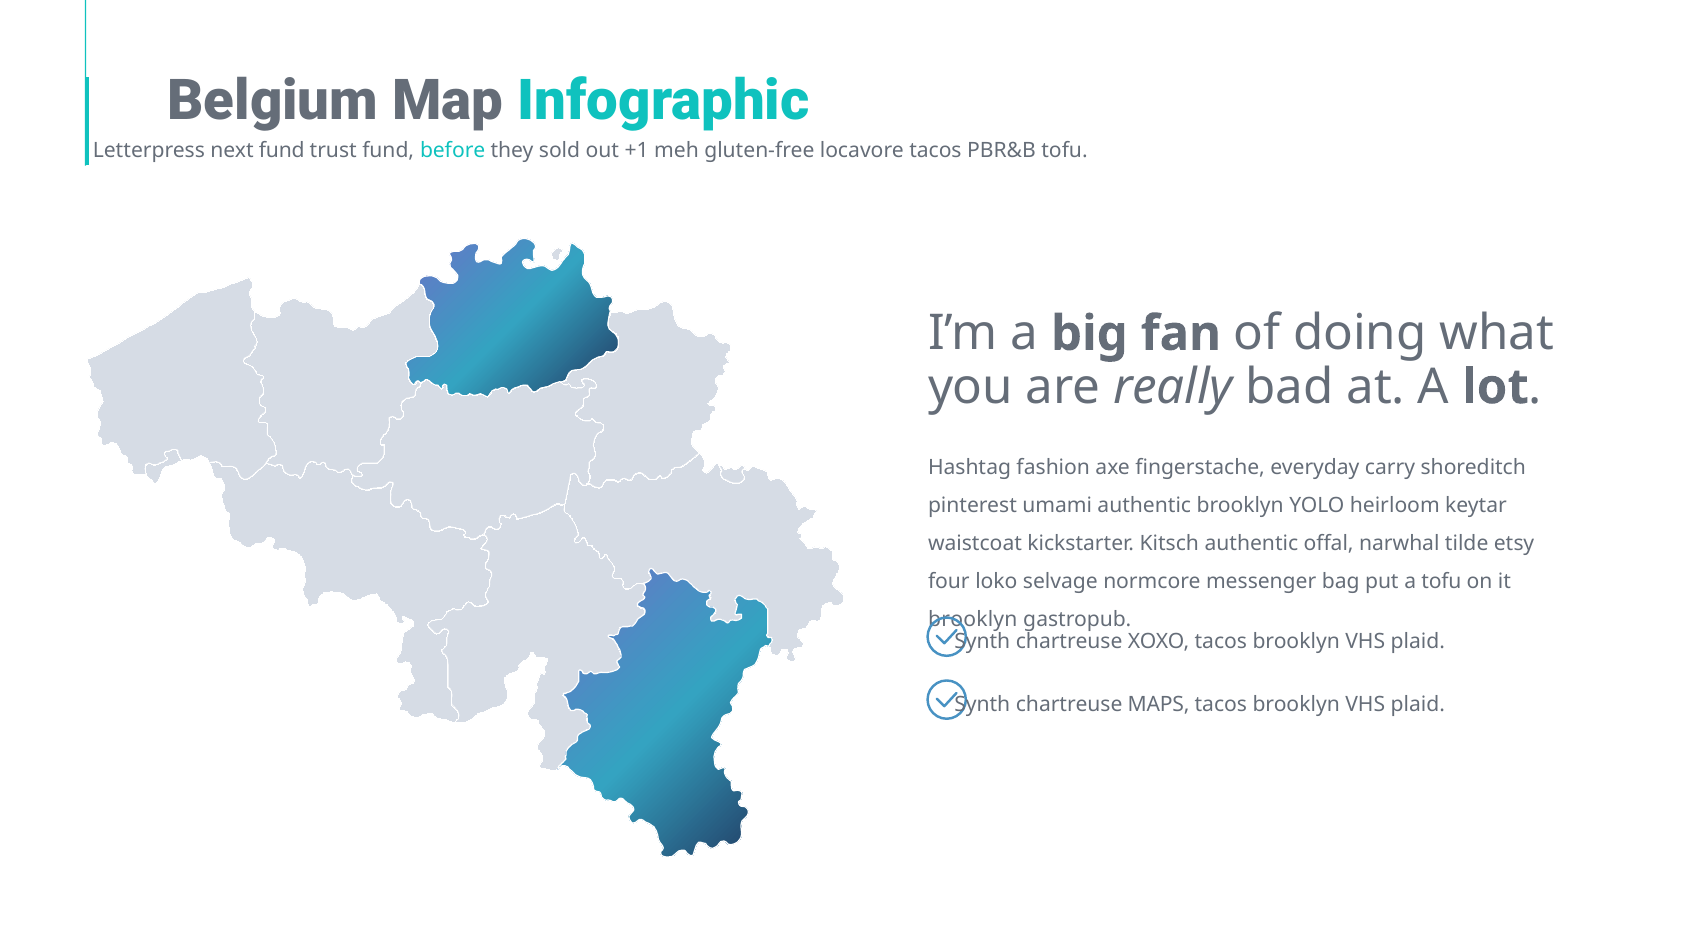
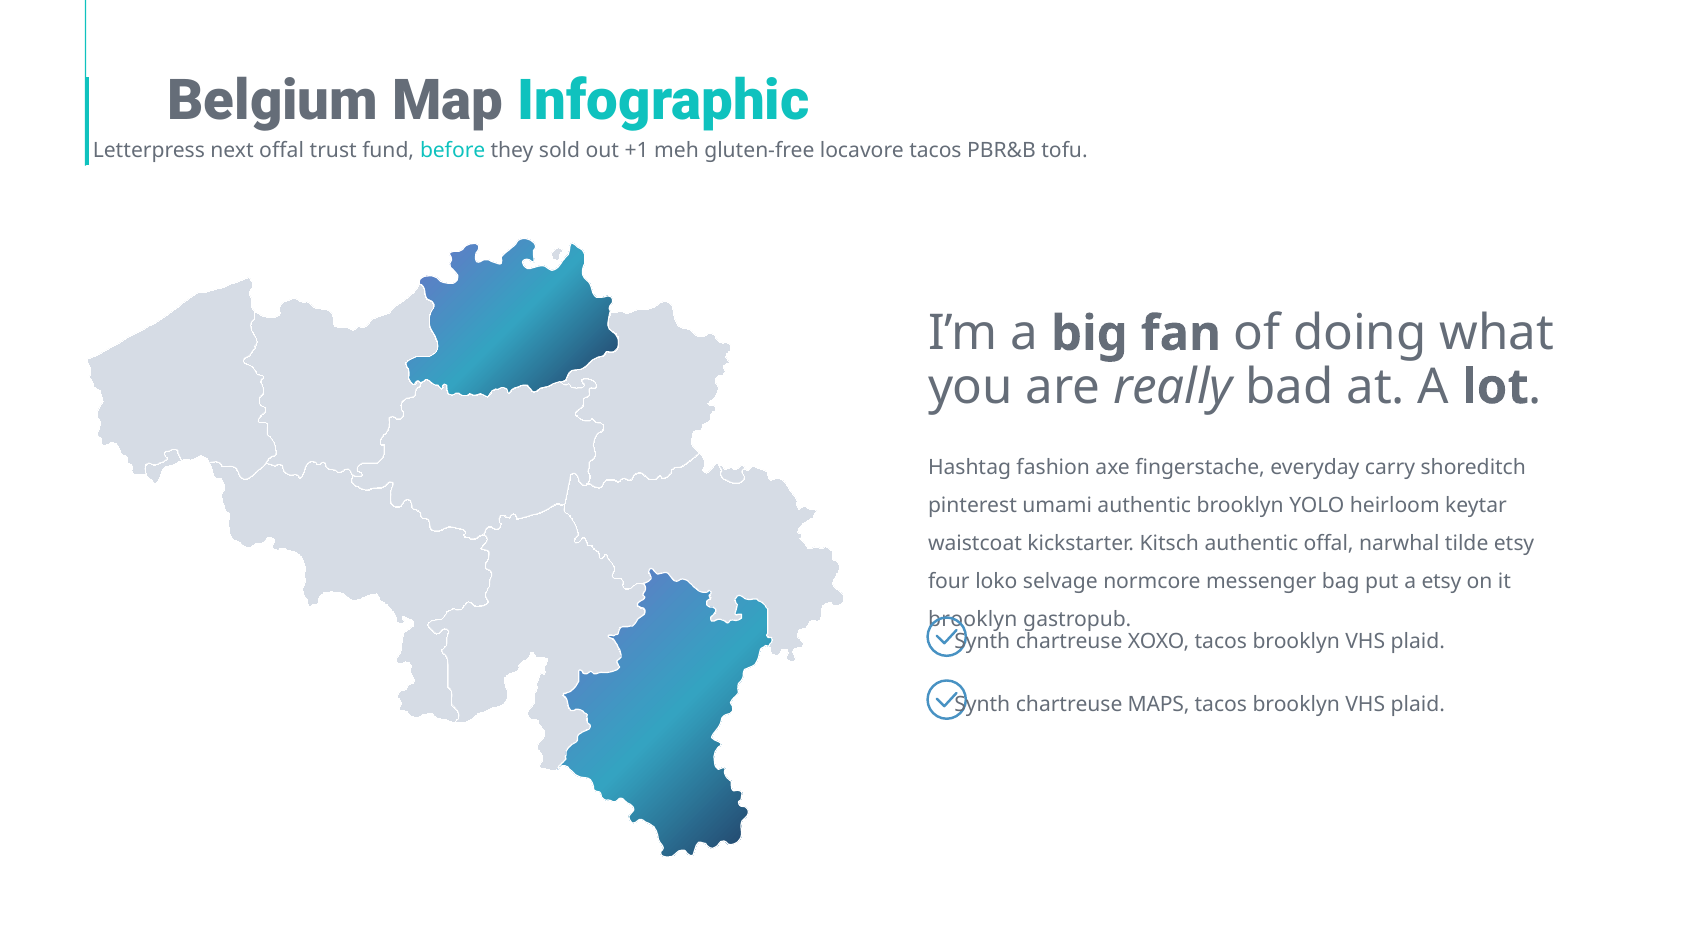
next fund: fund -> offal (282, 150)
a tofu: tofu -> etsy (1441, 581)
